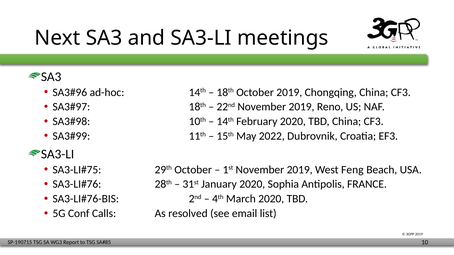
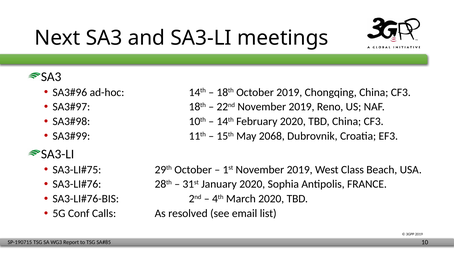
2022: 2022 -> 2068 (272, 136)
Feng: Feng -> Class (352, 170)
